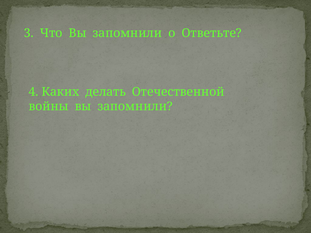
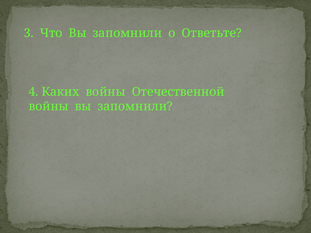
Каких делать: делать -> войны (106, 92)
